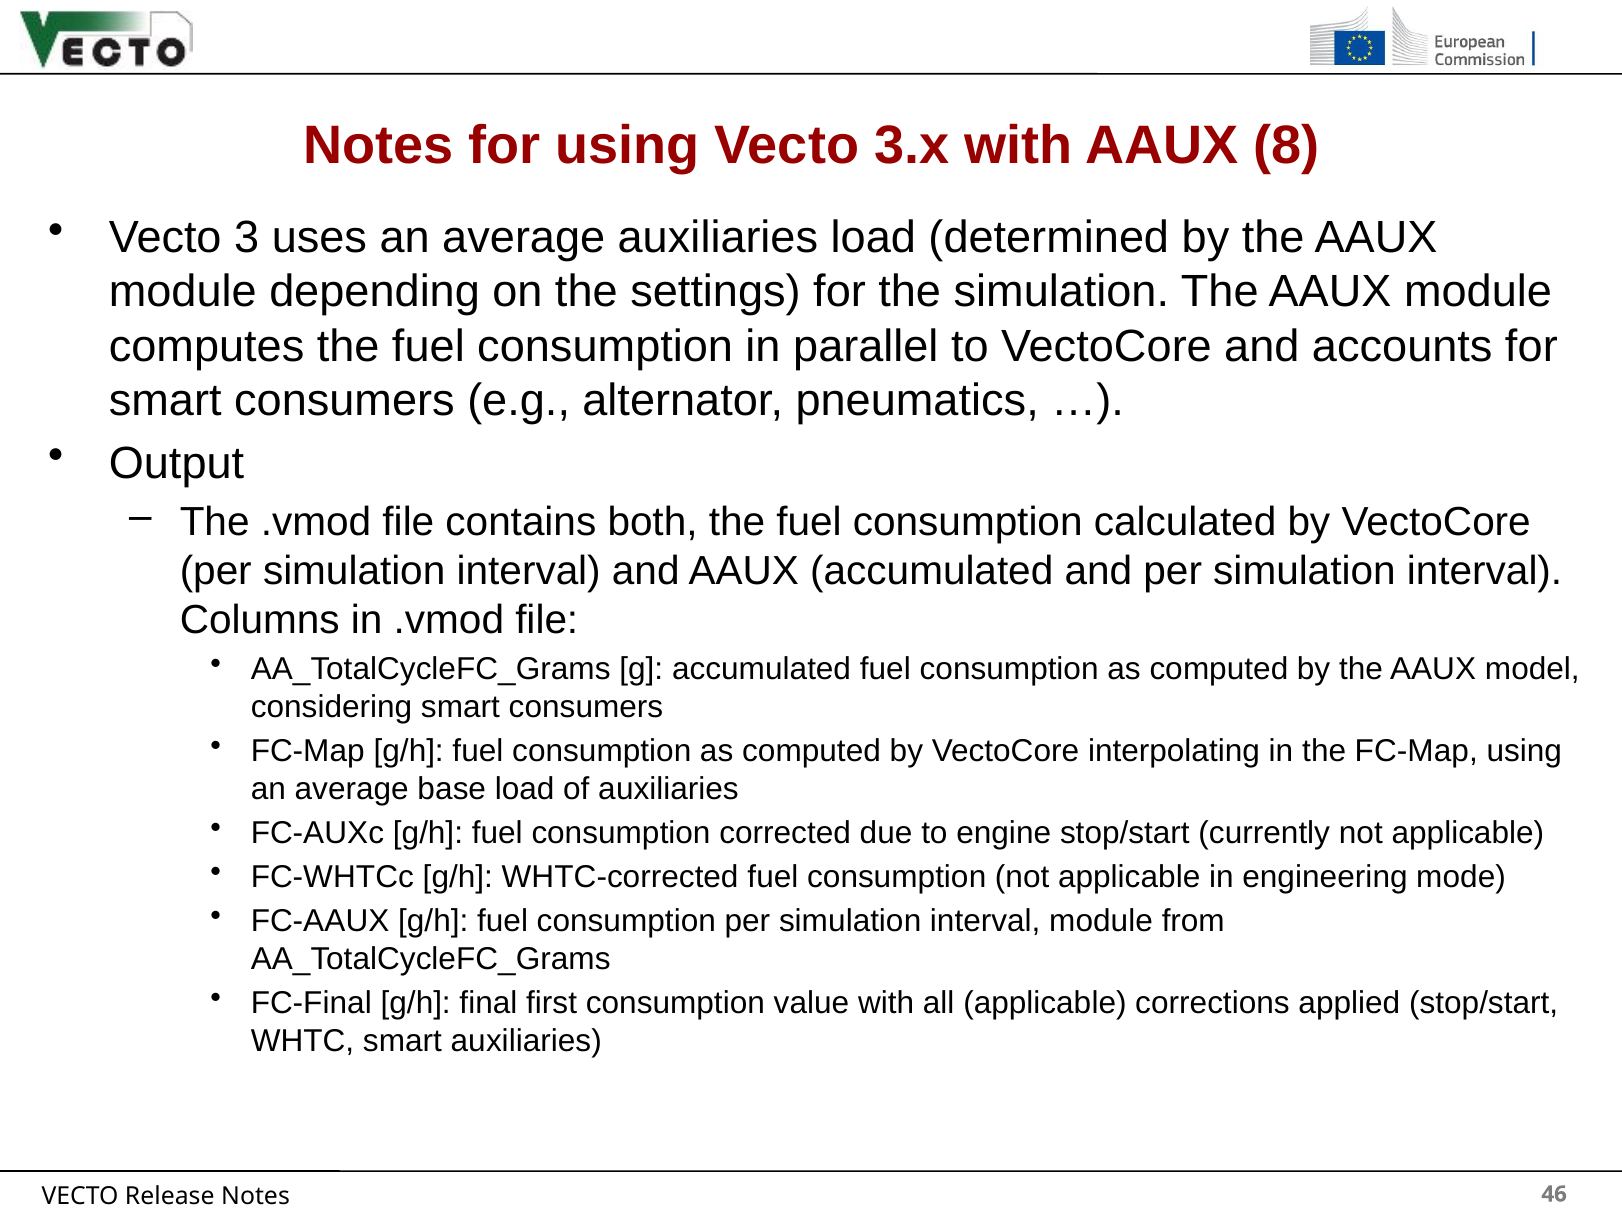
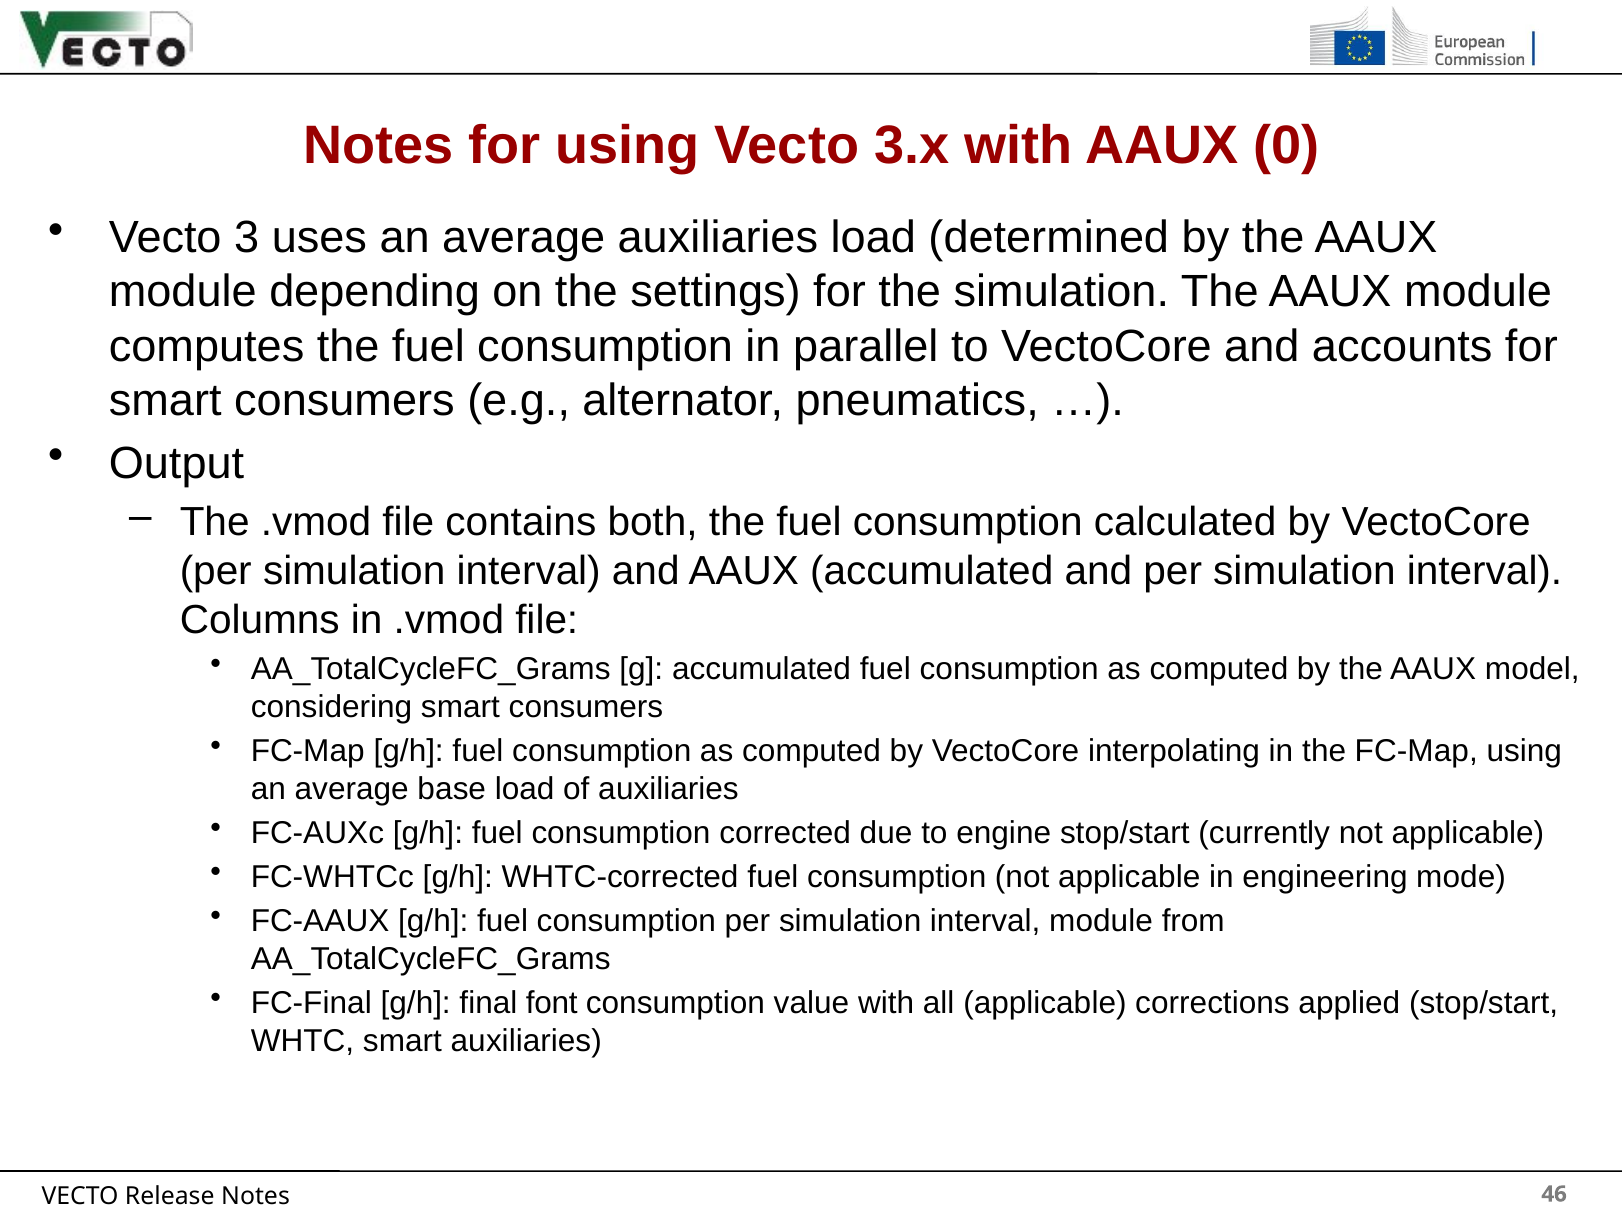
8: 8 -> 0 (1286, 146)
first: first -> font (552, 1003)
